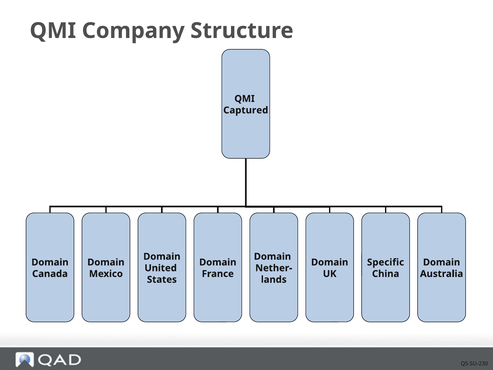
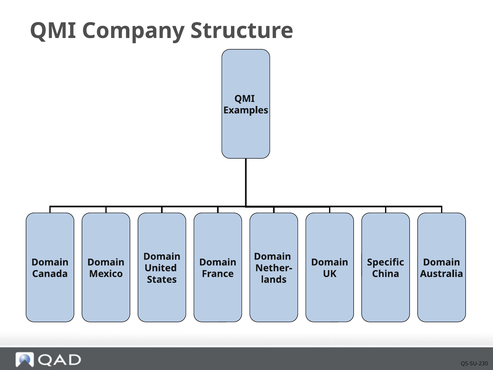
Captured: Captured -> Examples (246, 110)
